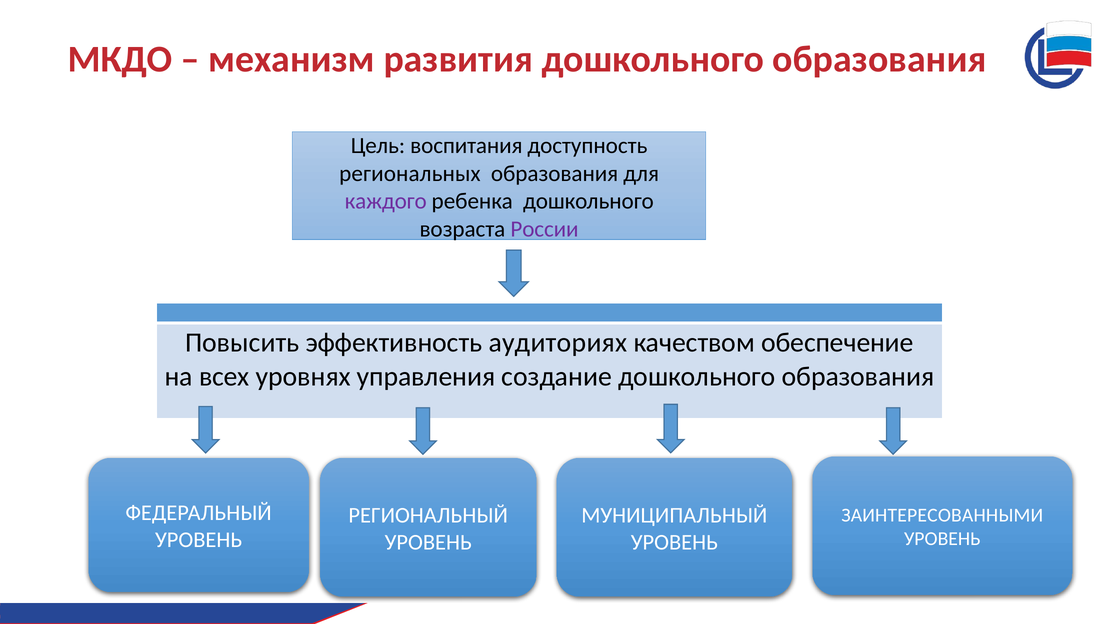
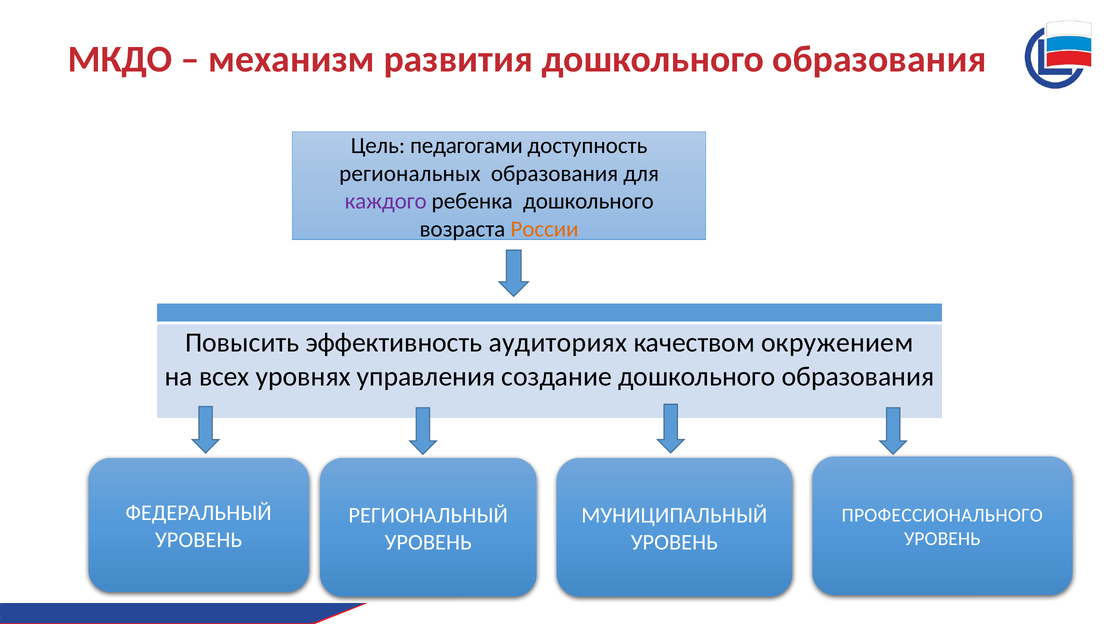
воспитания: воспитания -> педагогами (466, 146)
России colour: purple -> orange (545, 229)
обеспечение: обеспечение -> окружением (837, 343)
ЗАИНТЕРЕСОВАННЫМИ: ЗАИНТЕРЕСОВАННЫМИ -> ПРОФЕССИОНАЛЬНОГО (942, 515)
